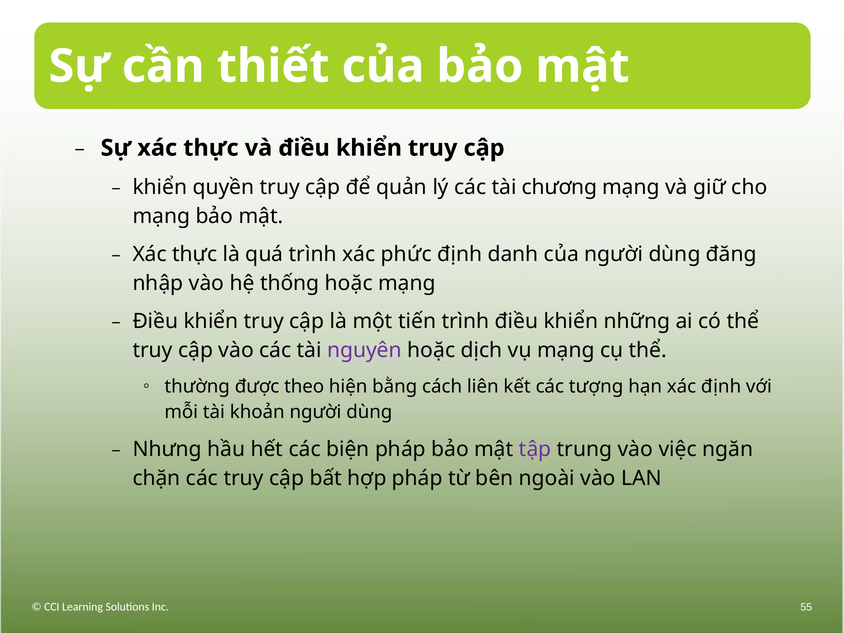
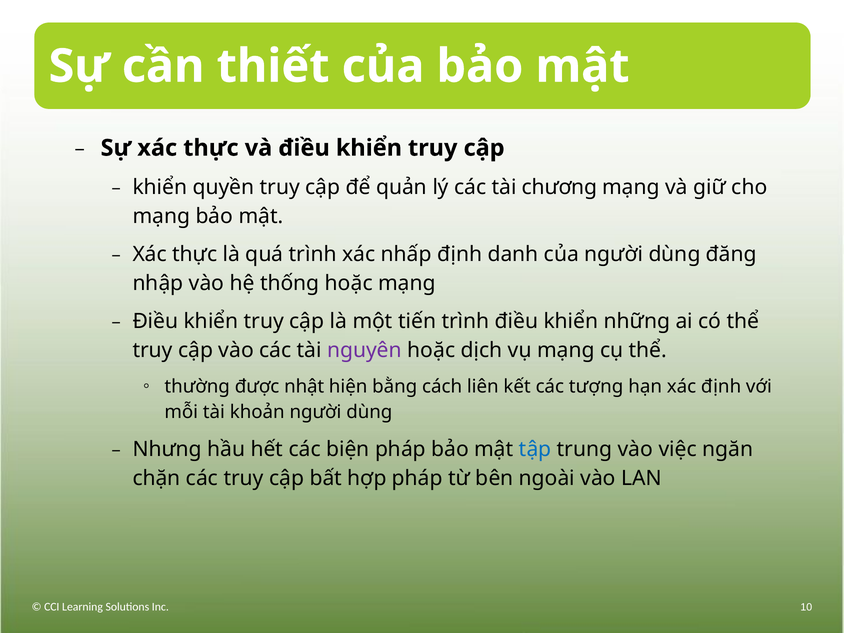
phức: phức -> nhấp (406, 254)
theo: theo -> nhật (304, 387)
tập colour: purple -> blue (535, 449)
55: 55 -> 10 (806, 607)
